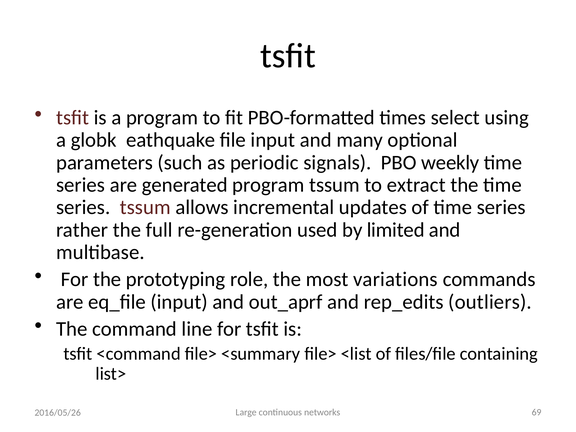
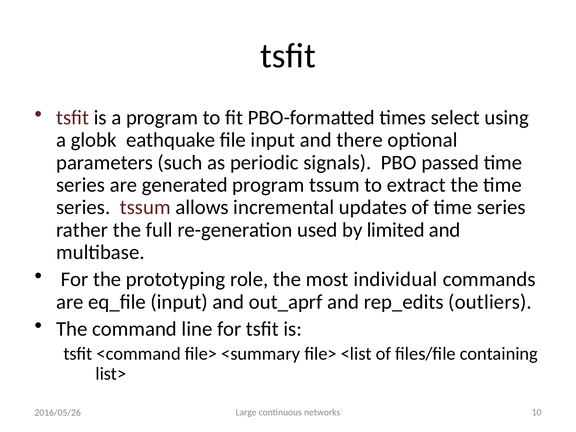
many: many -> there (360, 140)
weekly: weekly -> passed (450, 163)
variations: variations -> individual (395, 279)
69: 69 -> 10 (537, 412)
